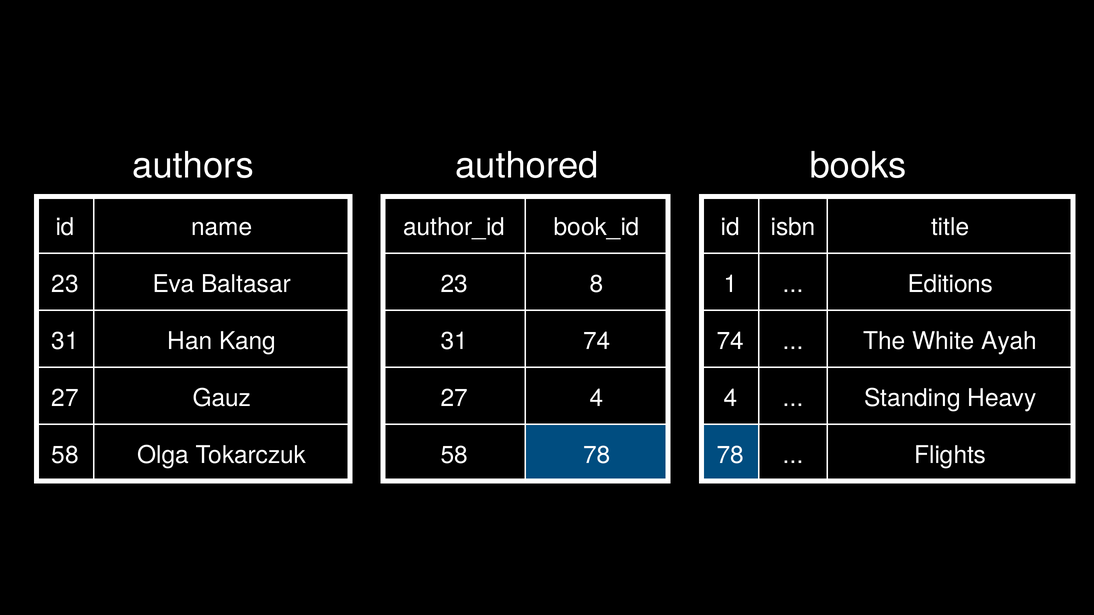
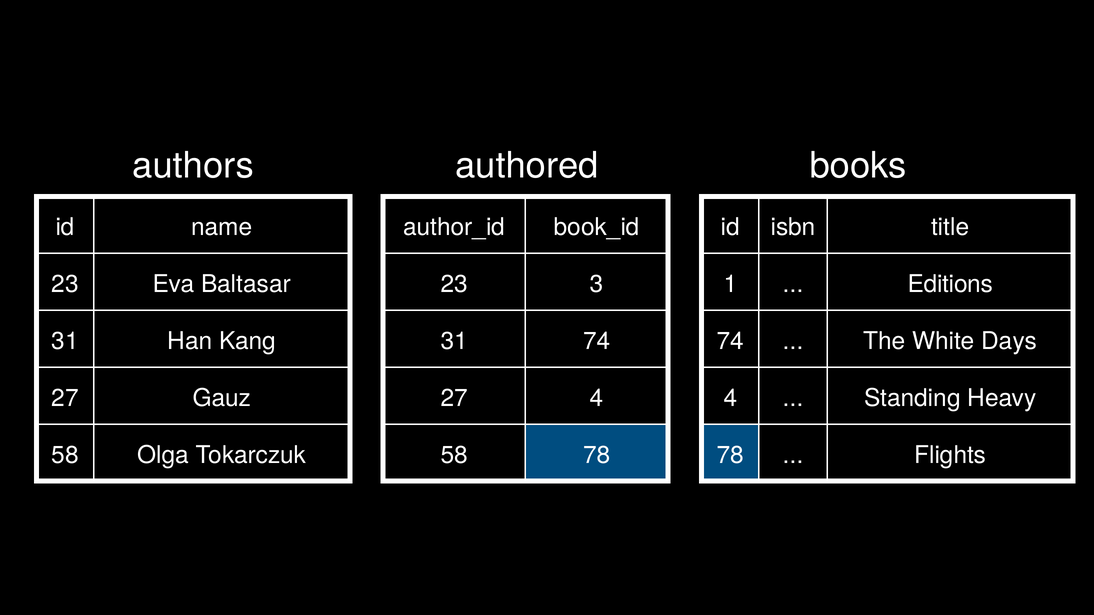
8: 8 -> 3 (597, 285)
Ayah: Ayah -> Days (1009, 341)
